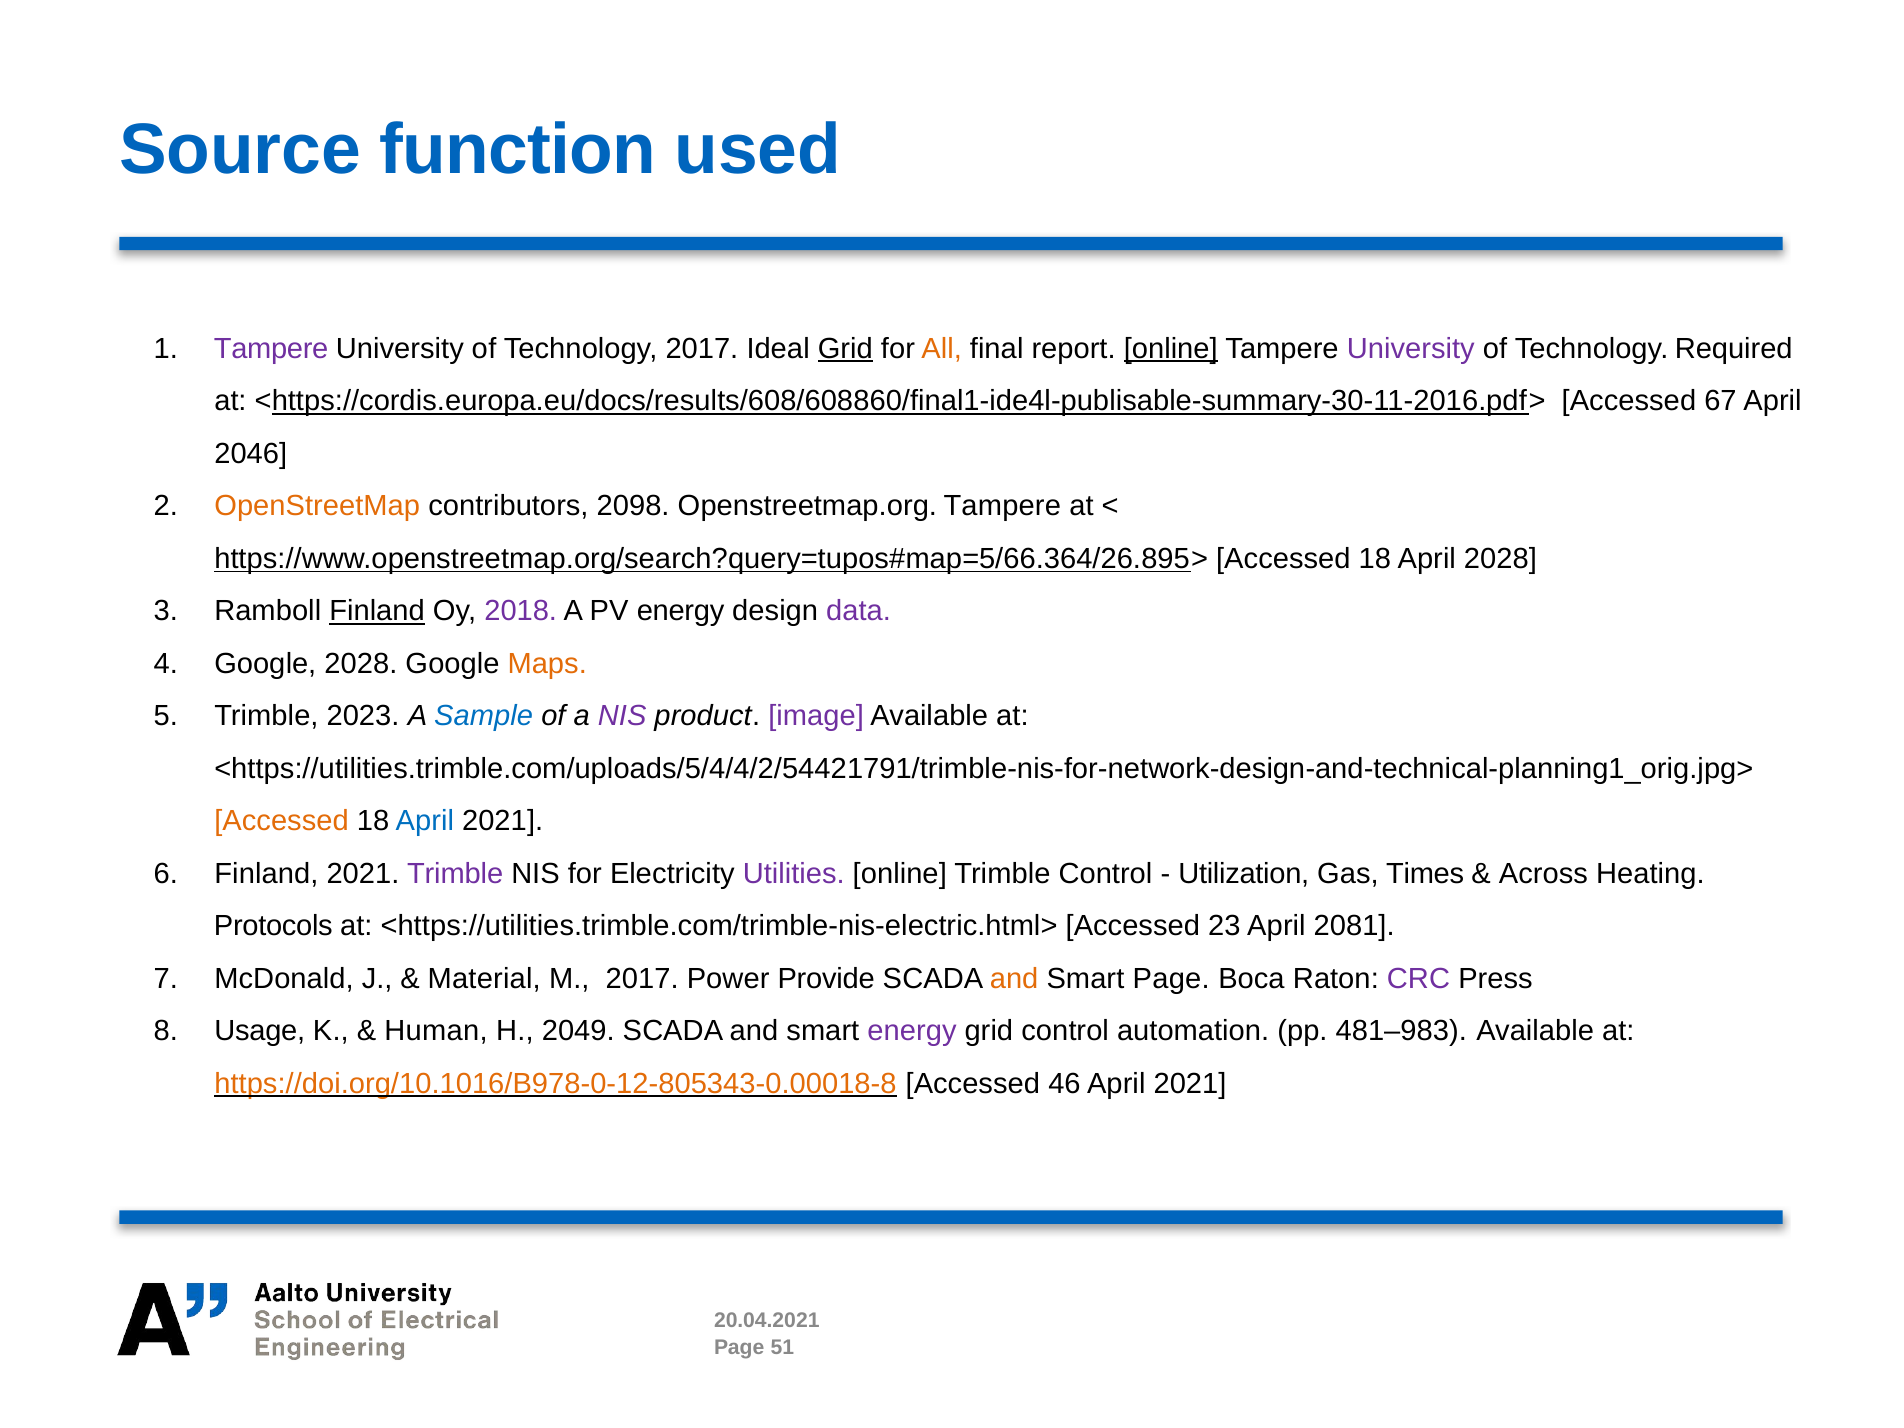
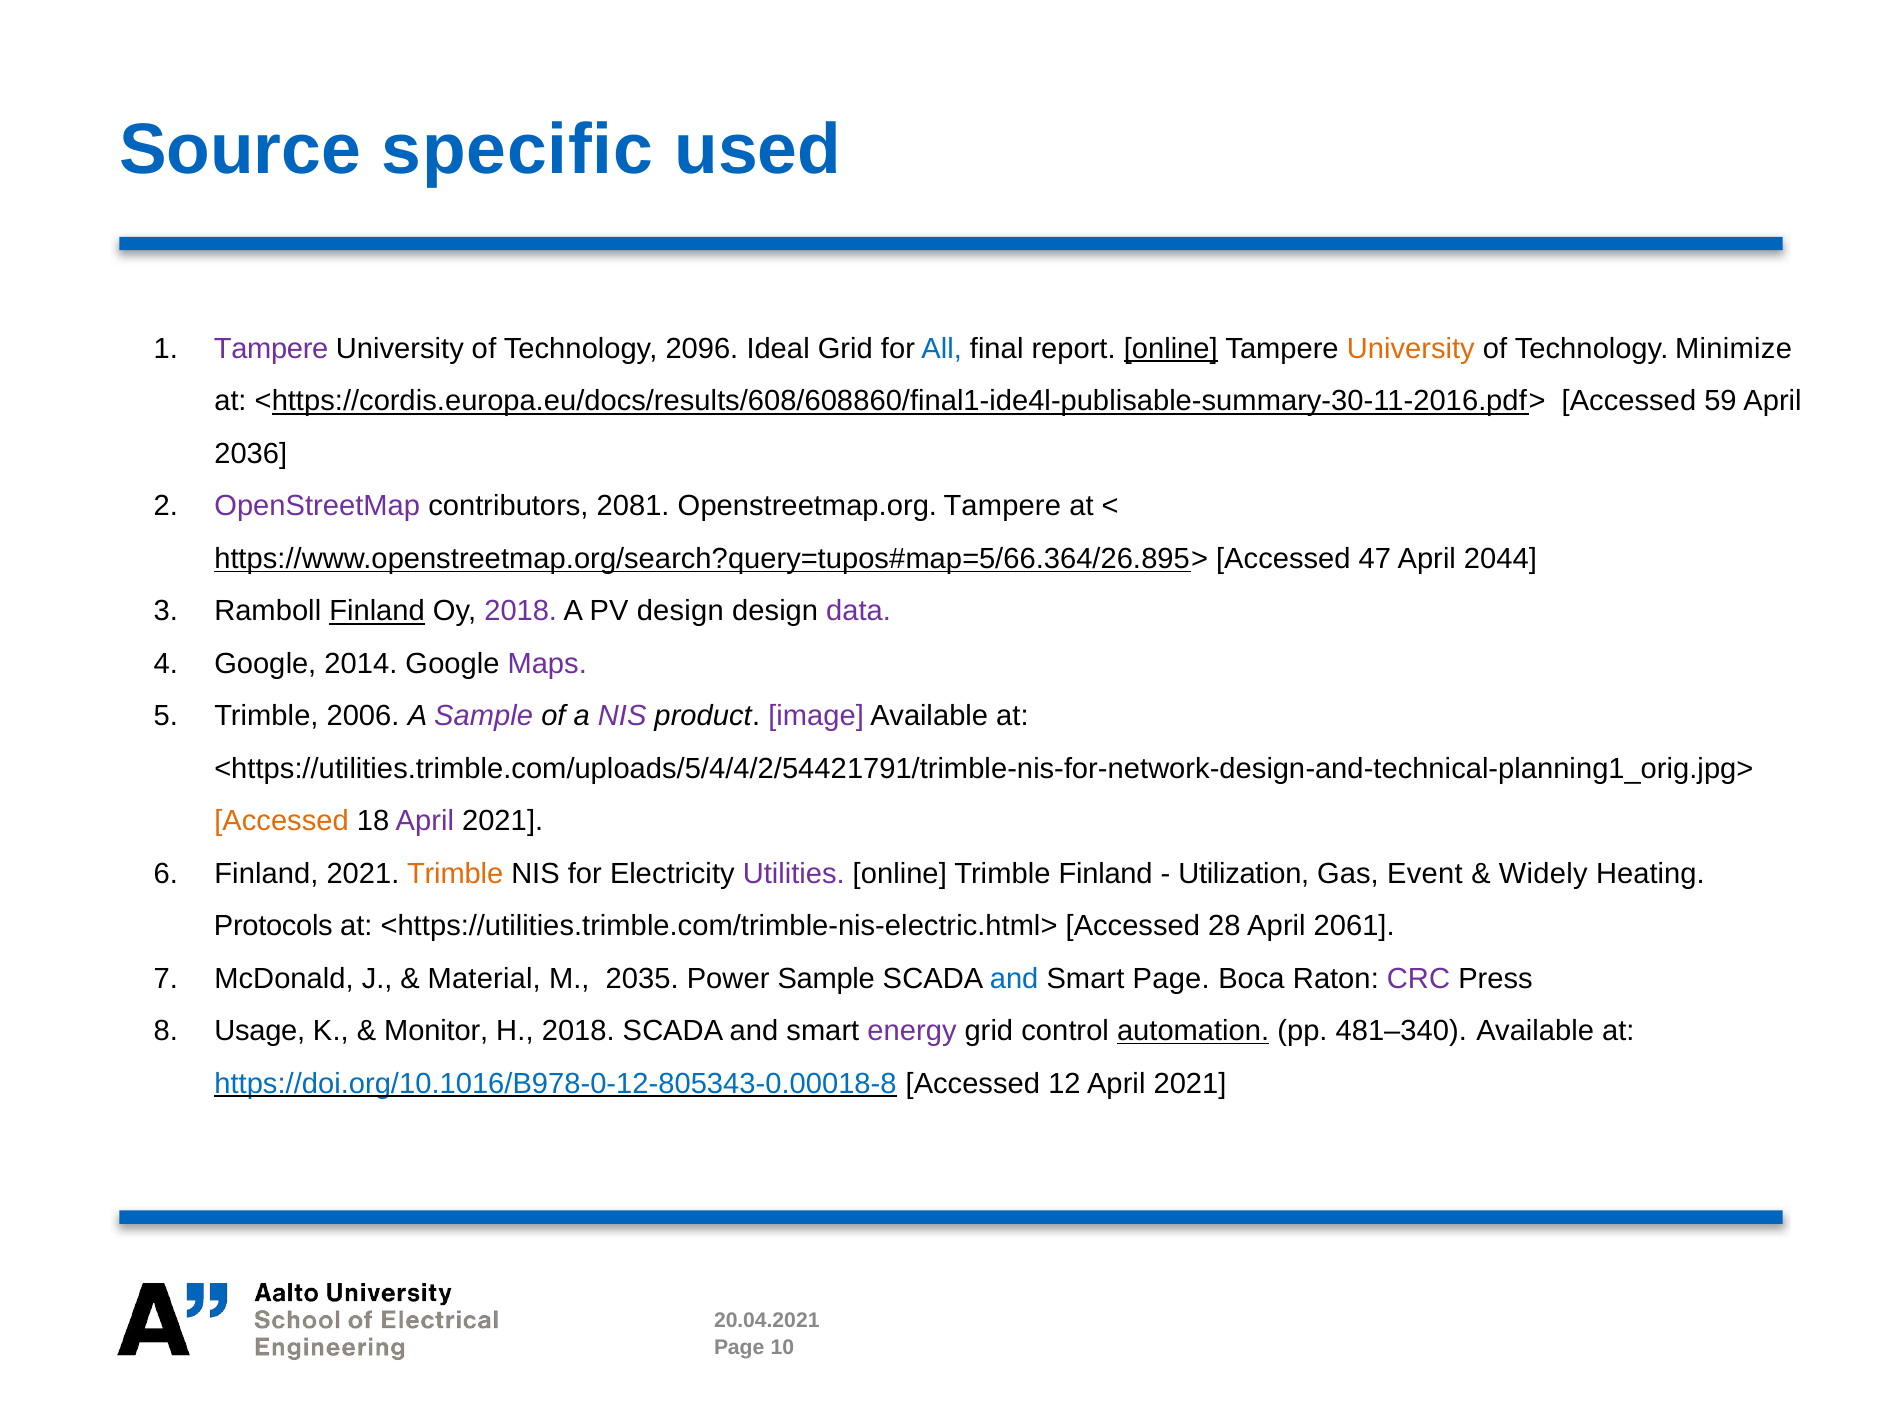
function: function -> specific (517, 149)
Technology 2017: 2017 -> 2096 (702, 349)
Grid underline: present -> none (845, 349)
All colour: orange -> blue (942, 349)
University colour: purple -> orange (1411, 349)
Required: Required -> Minimize (1734, 349)
67: 67 -> 59 (1720, 401)
2046: 2046 -> 2036 (251, 454)
OpenStreetMap colour: orange -> purple (317, 506)
2098: 2098 -> 2081 (633, 506)
18: 18 -> 47 (1375, 559)
April 2028: 2028 -> 2044 (1500, 559)
PV energy: energy -> design (680, 611)
Google 2028: 2028 -> 2014 (361, 664)
Maps colour: orange -> purple (547, 664)
2023: 2023 -> 2006 (363, 716)
Sample colour: blue -> purple (484, 716)
April colour: blue -> purple (425, 821)
Trimble colour: purple -> orange (455, 874)
Trimble Control: Control -> Finland (1106, 874)
Times: Times -> Event (1425, 874)
Across: Across -> Widely (1543, 874)
23: 23 -> 28 (1224, 926)
2081: 2081 -> 2061 (1354, 926)
M 2017: 2017 -> 2035 (642, 979)
Power Provide: Provide -> Sample (826, 979)
and colour: orange -> blue (1014, 979)
Human: Human -> Monitor (436, 1031)
H 2049: 2049 -> 2018 (578, 1031)
automation underline: none -> present (1193, 1031)
481–983: 481–983 -> 481–340 (1401, 1031)
https://doi.org/10.1016/B978-0-12-805343-0.00018-8 colour: orange -> blue (555, 1083)
46: 46 -> 12 (1064, 1083)
51: 51 -> 10 (782, 1347)
